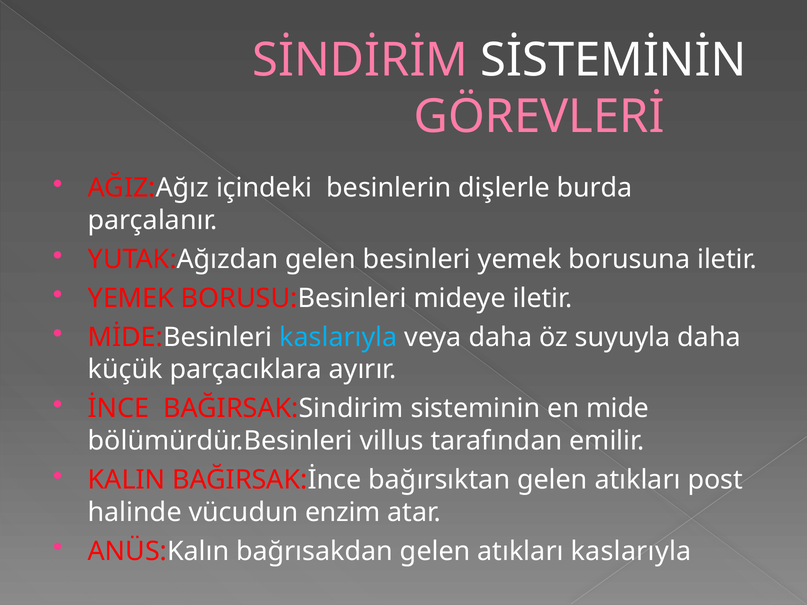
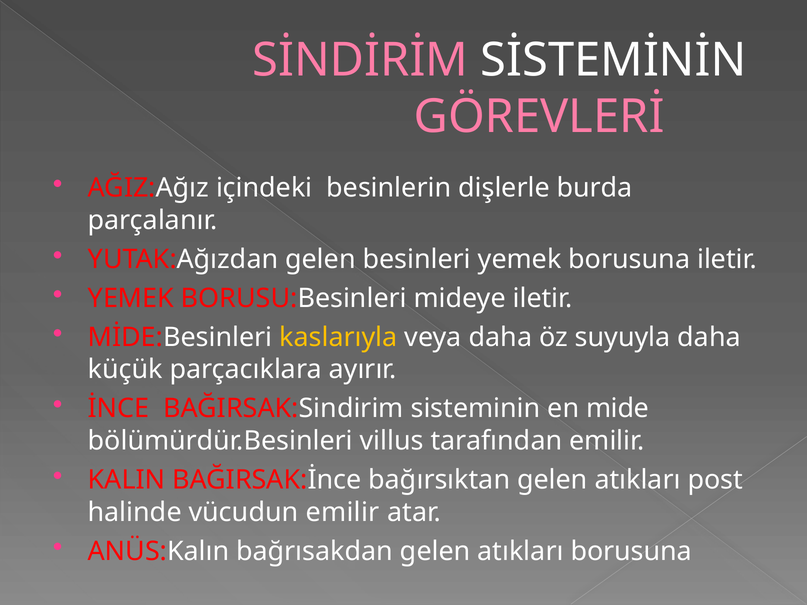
kaslarıyla colour: light blue -> yellow (338, 337)
vücudun enzim: enzim -> emilir (343, 512)
atıkları kaslarıyla: kaslarıyla -> borusuna (631, 551)
